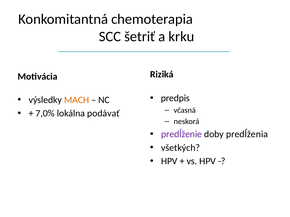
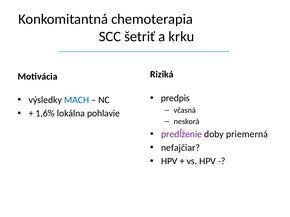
MACH colour: orange -> blue (77, 100)
7,0%: 7,0% -> 1,6% (45, 114)
podávať: podávať -> pohlavie (103, 114)
predĺženia: predĺženia -> priemerná (247, 135)
všetkých: všetkých -> nefajčiar (181, 148)
